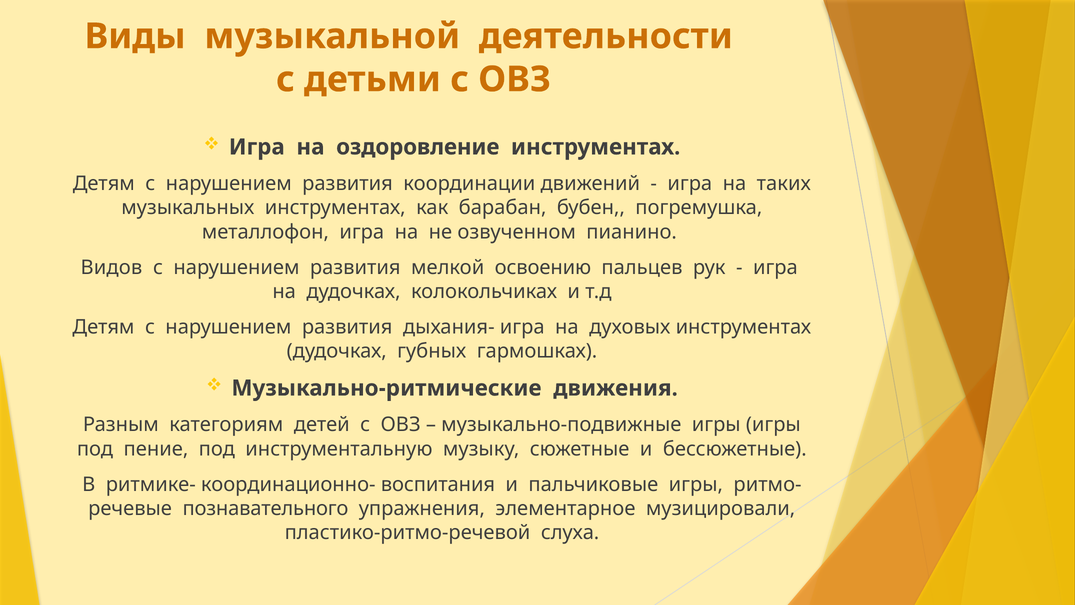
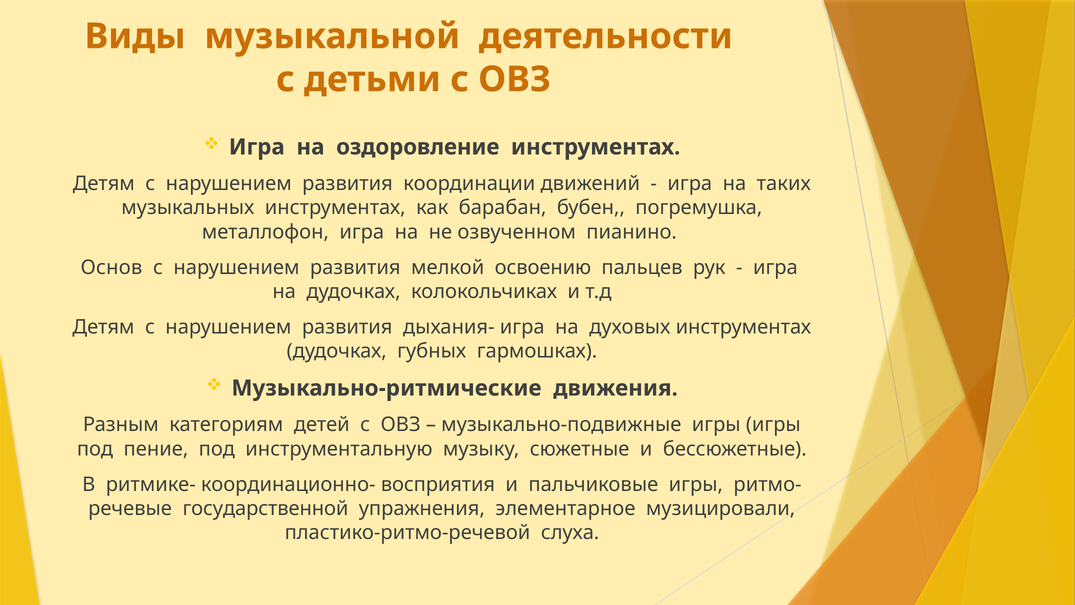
Видов: Видов -> Основ (111, 267)
воспитания: воспитания -> восприятия (438, 484)
познавательного: познавательного -> государственной (265, 508)
